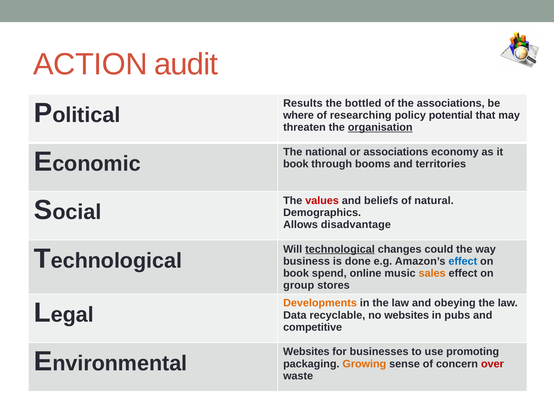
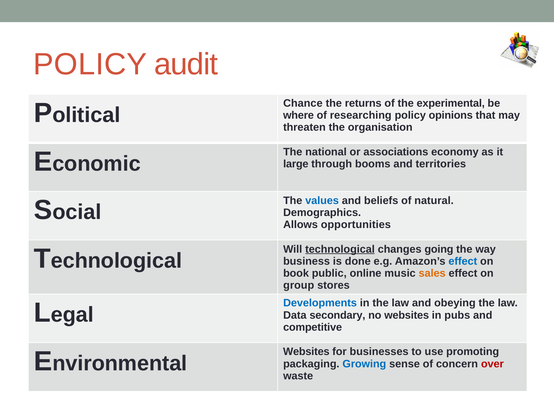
ACTION: ACTION -> POLICY (90, 64)
Results: Results -> Chance (303, 103)
bottled: bottled -> returns (363, 103)
the associations: associations -> experimental (451, 103)
potential: potential -> opinions (451, 115)
organisation underline: present -> none (380, 128)
book: book -> large (296, 164)
values colour: red -> blue (322, 201)
disadvantage: disadvantage -> opportunities (356, 225)
could: could -> going (439, 249)
spend: spend -> public (329, 274)
Developments colour: orange -> blue (320, 303)
recyclable: recyclable -> secondary (337, 316)
Growing colour: orange -> blue (364, 364)
